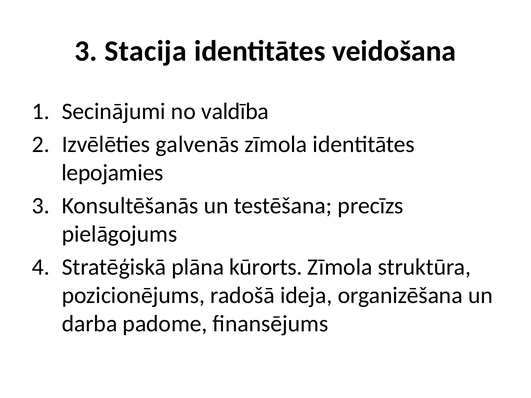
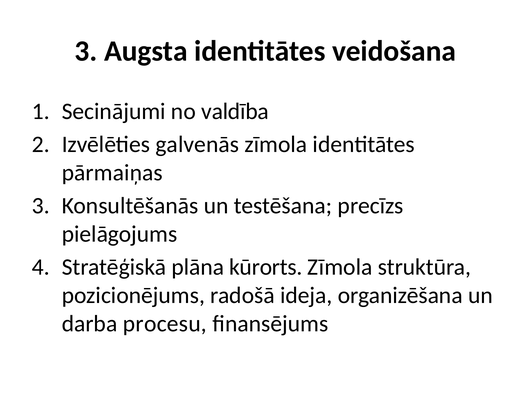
Stacija: Stacija -> Augsta (146, 51)
lepojamies: lepojamies -> pārmaiņas (112, 173)
padome: padome -> procesu (165, 324)
